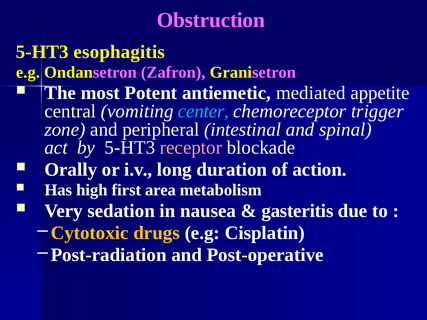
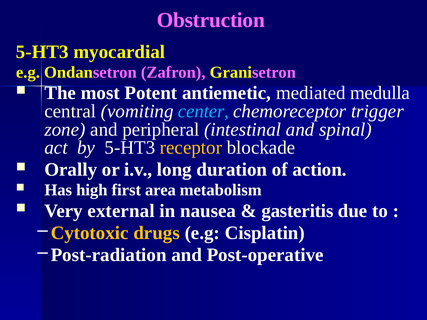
esophagitis: esophagitis -> myocardial (119, 52)
appetite: appetite -> medulla (380, 93)
receptor colour: pink -> yellow (191, 148)
sedation: sedation -> external (121, 211)
